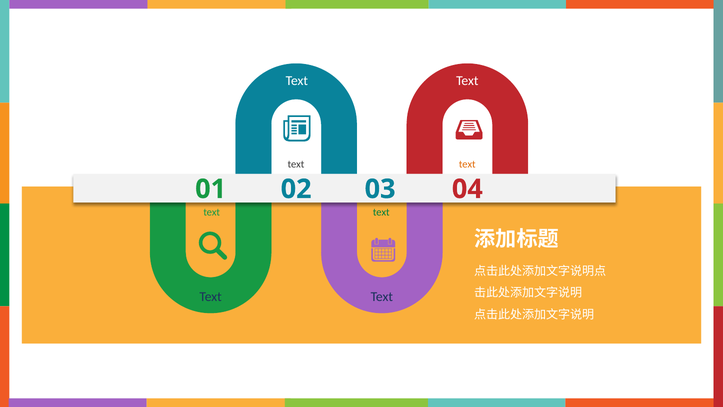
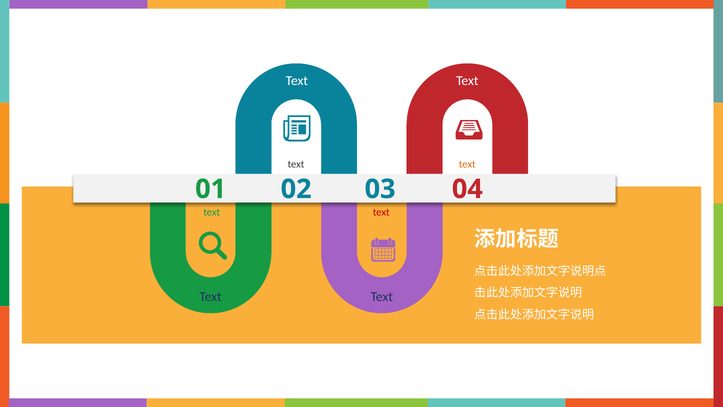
text colour: green -> red (381, 212)
